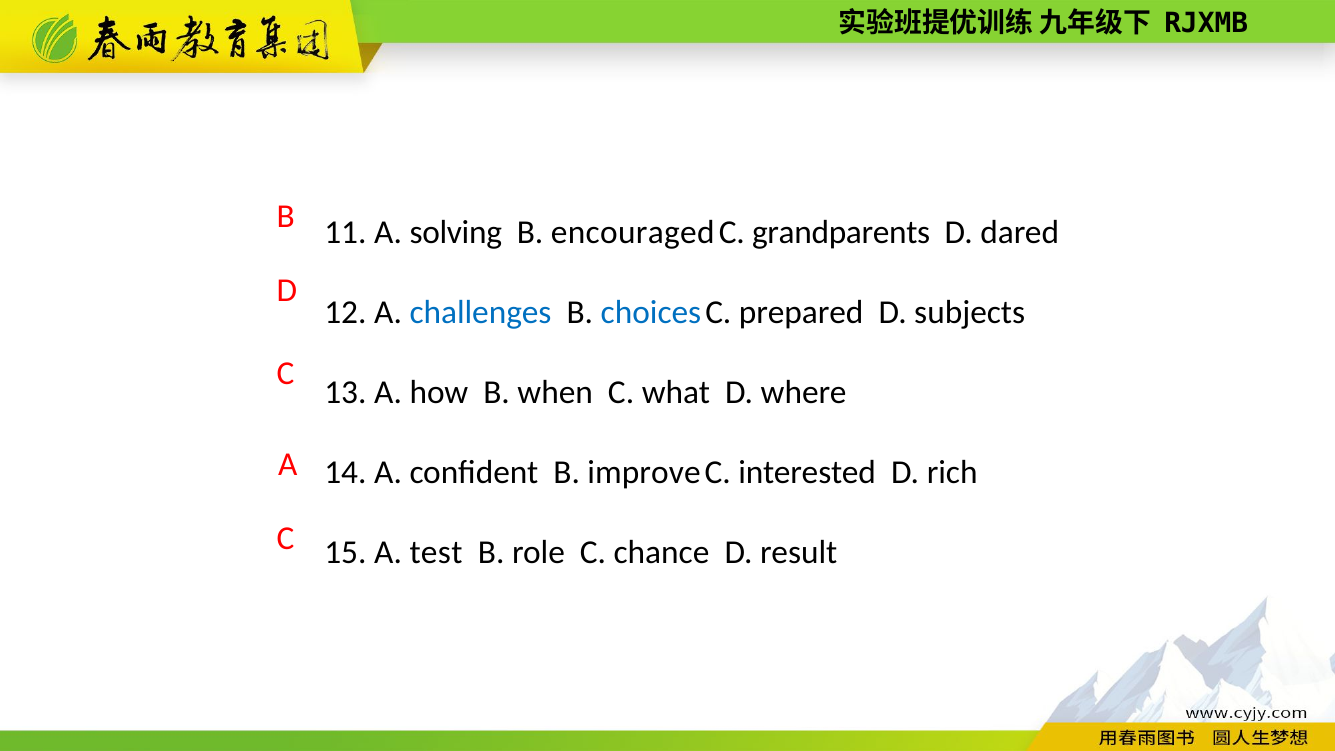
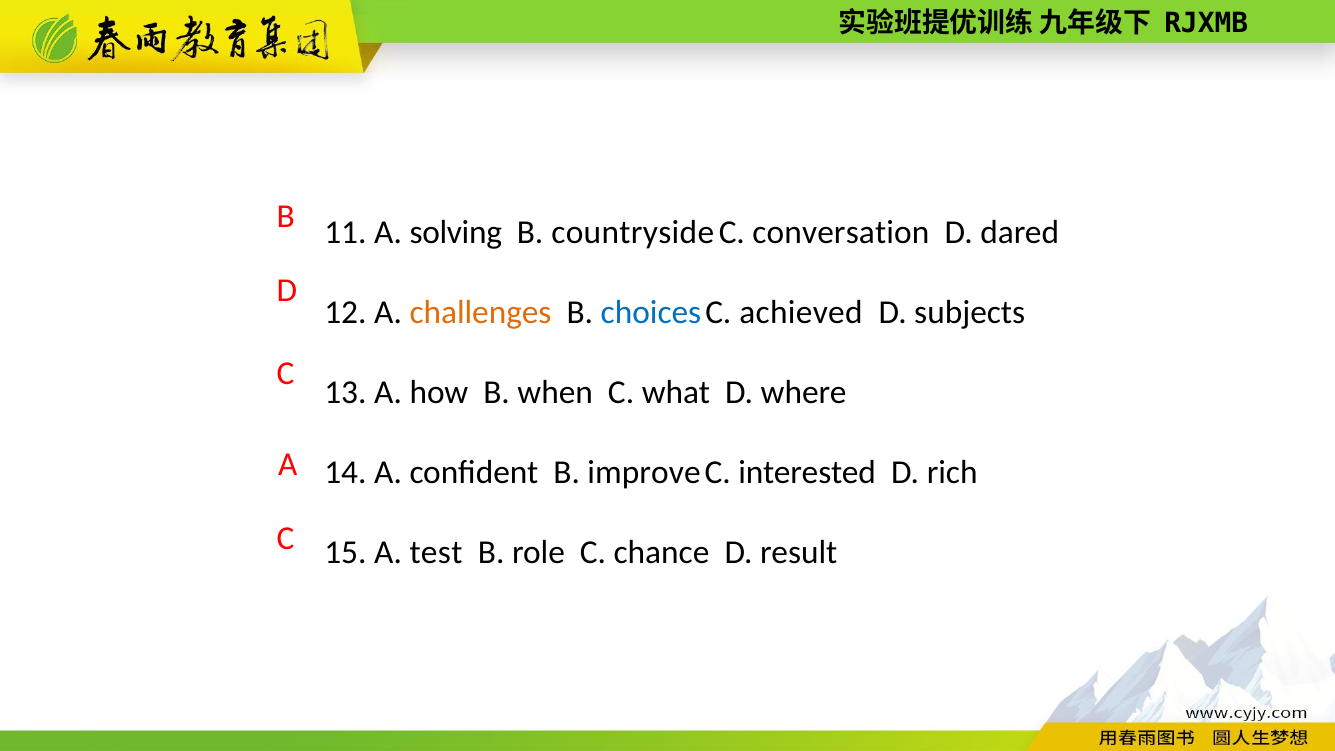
encouraged: encouraged -> countryside (633, 232)
grandparents: grandparents -> conversation (841, 232)
challenges colour: blue -> orange (481, 312)
prepared: prepared -> achieved (801, 312)
